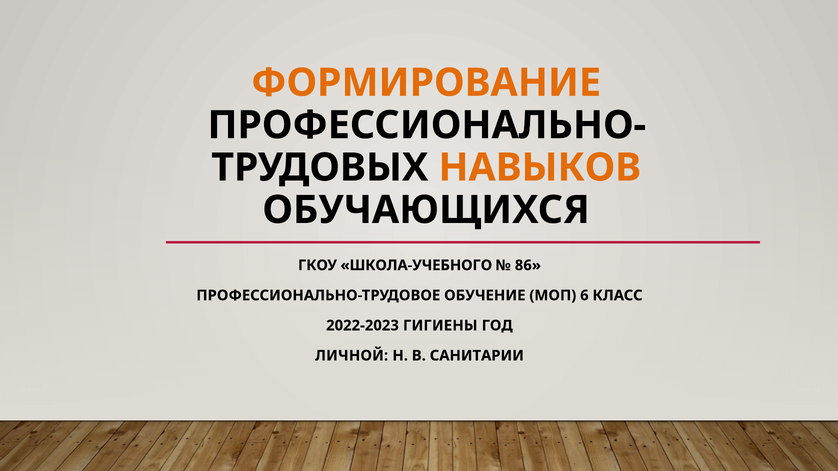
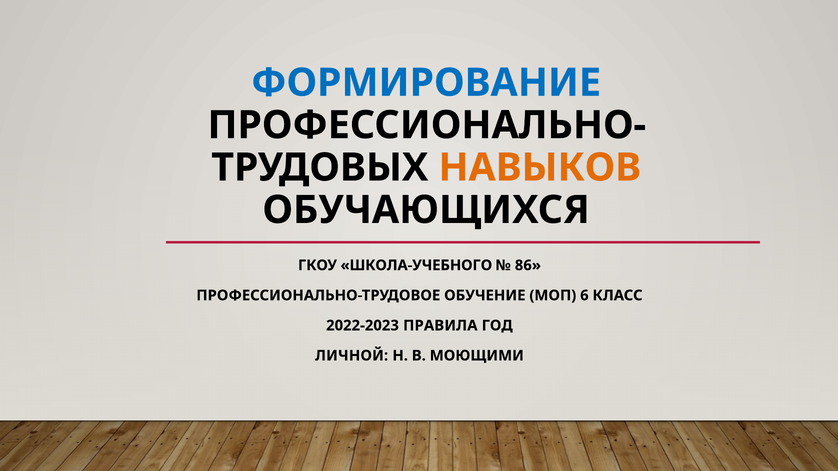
ФОРМИРОВАНИЕ colour: orange -> blue (426, 83)
ГИГИЕНЫ: ГИГИЕНЫ -> ПРАВИЛА (440, 326)
САНИТАРИИ: САНИТАРИИ -> МОЮЩИМИ (477, 356)
